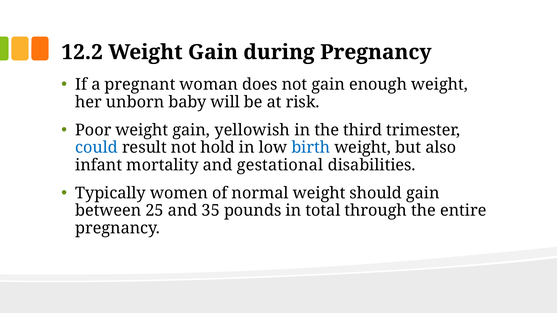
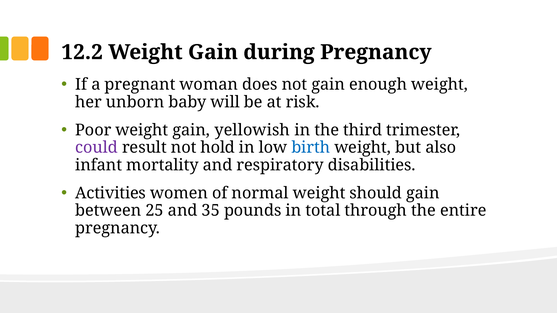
could colour: blue -> purple (97, 148)
gestational: gestational -> respiratory (280, 165)
Typically: Typically -> Activities (111, 193)
